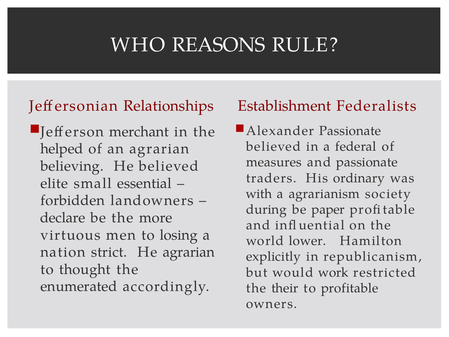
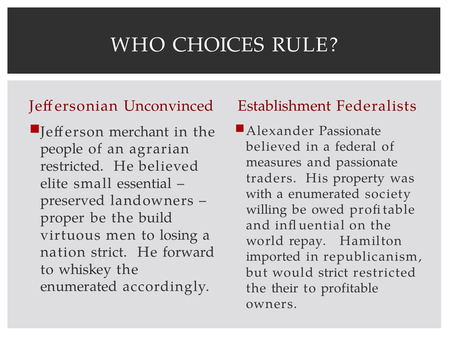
REASONS: REASONS -> CHOICES (219, 45)
Relationships: Relationships -> Unconvinced (169, 106)
helped: helped -> people (62, 149)
believing: believing -> restricted (72, 166)
ordinary: ordinary -> property (359, 178)
a agrarianism: agrarianism -> enumerated (324, 194)
forbidden: forbidden -> preserved (73, 200)
during: during -> willing (267, 209)
paper: paper -> owed (328, 209)
declare: declare -> proper (63, 218)
more: more -> build (156, 218)
lower: lower -> repay (308, 241)
He agrarian: agrarian -> forward (189, 252)
explicitly: explicitly -> imported (273, 256)
thought: thought -> whiskey (85, 269)
would work: work -> strict (333, 272)
